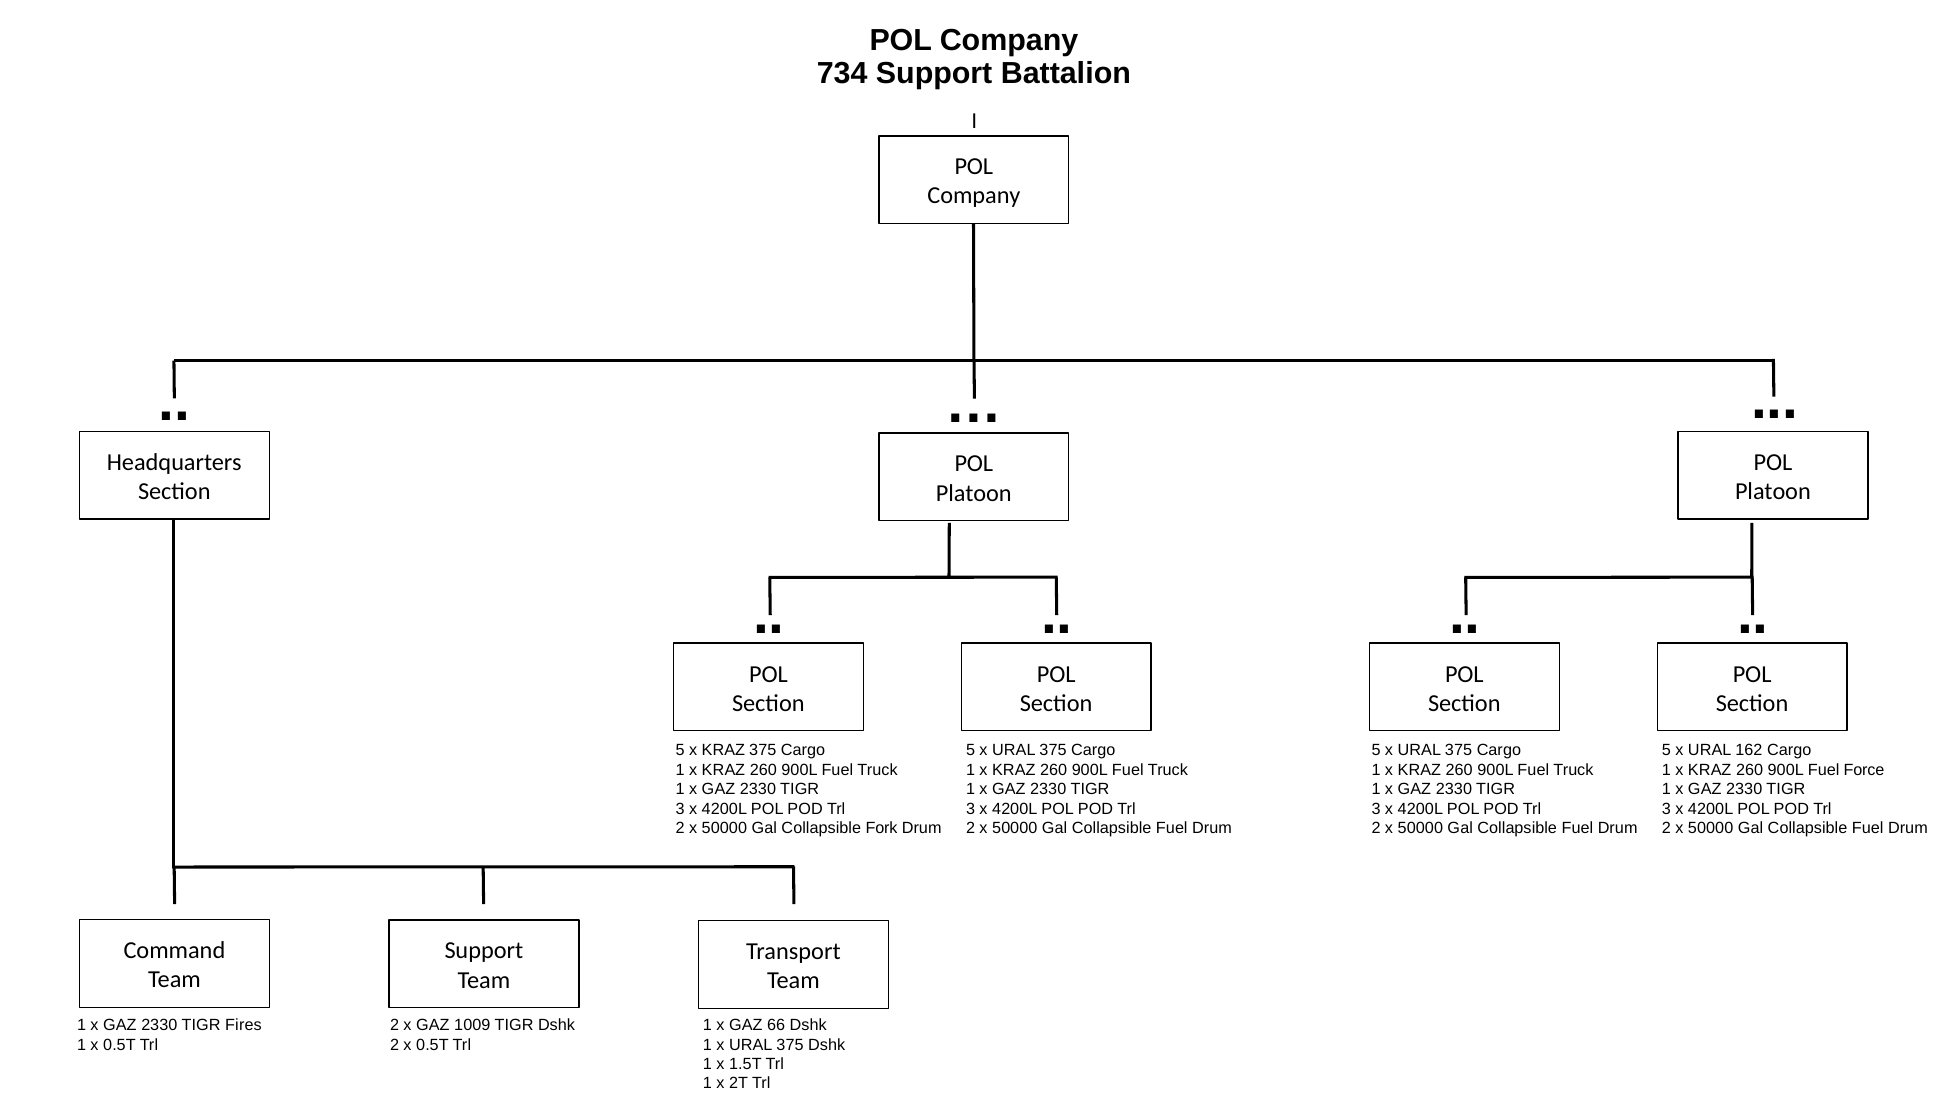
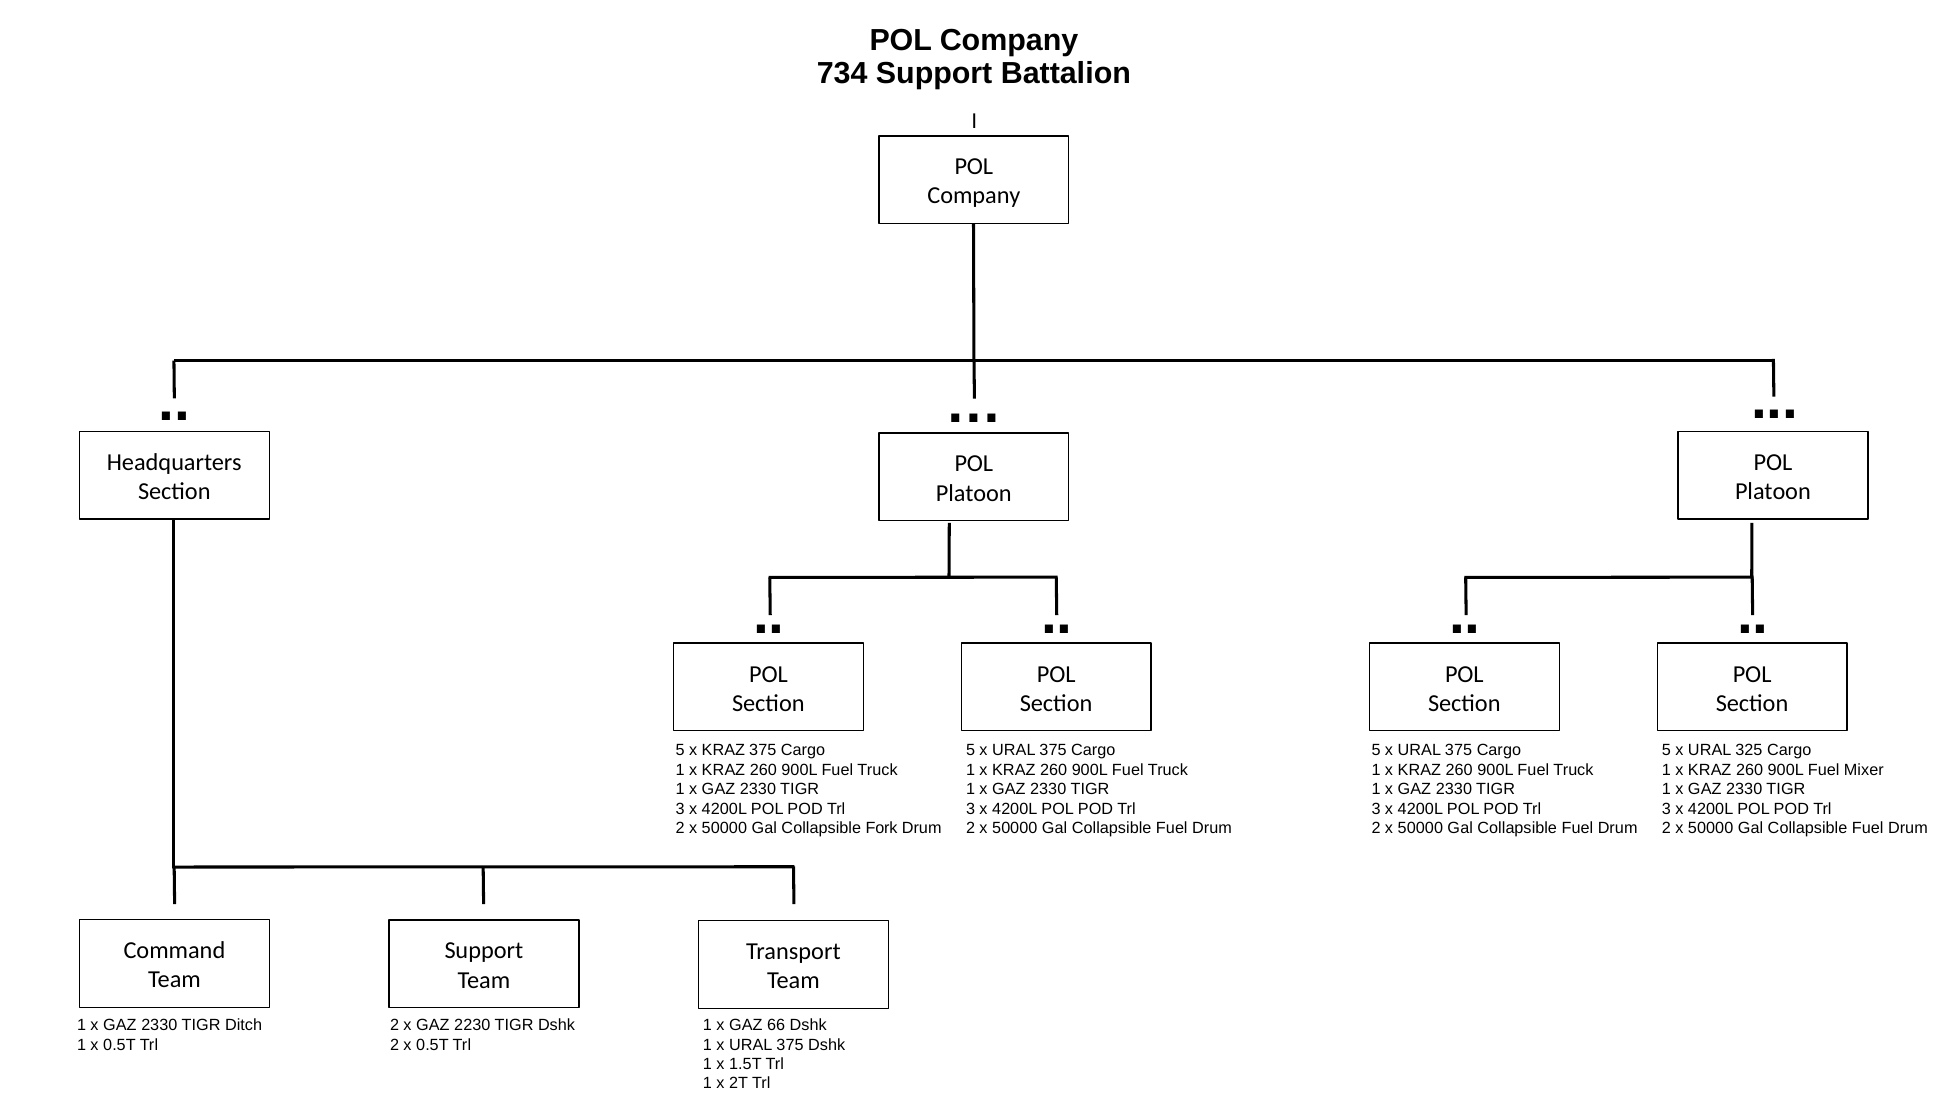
162: 162 -> 325 (1749, 751)
Force: Force -> Mixer (1864, 771)
Fires: Fires -> Ditch (244, 1026)
1009: 1009 -> 2230 (472, 1026)
